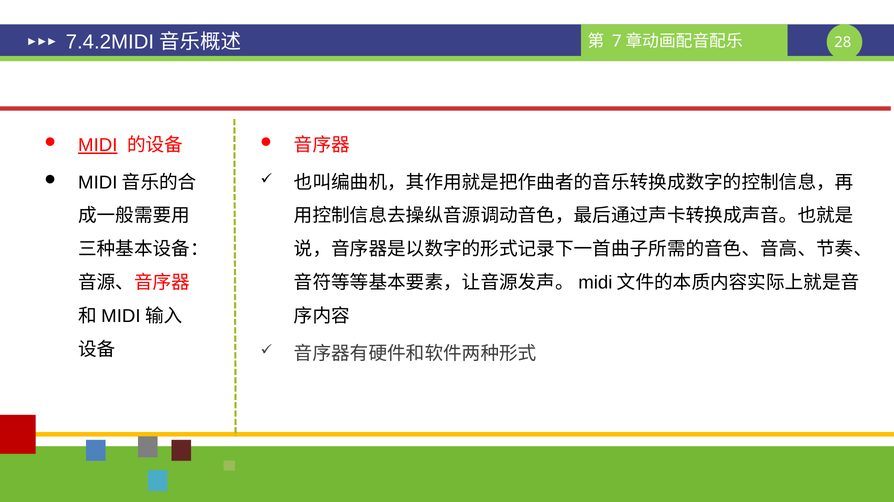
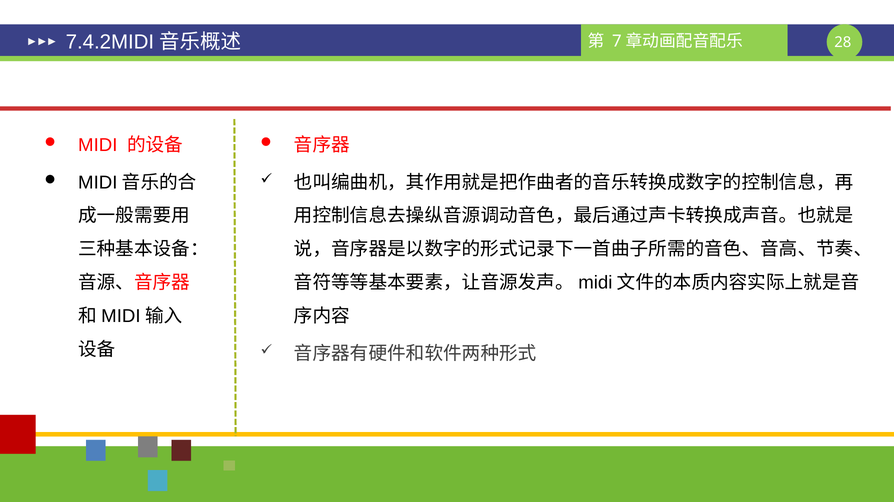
MIDI underline: present -> none (98, 145)
